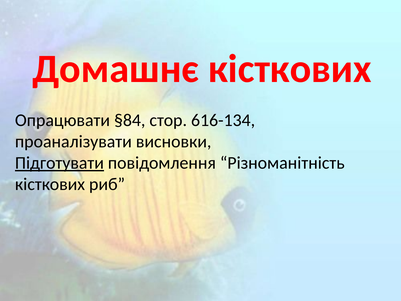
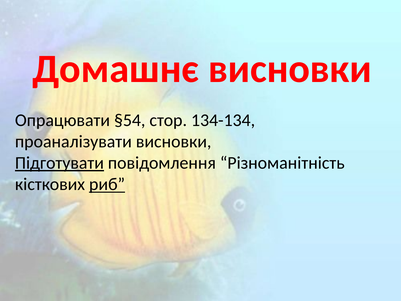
Домашнє кісткових: кісткових -> висновки (290, 69)
§84: §84 -> §54 (130, 120)
616-134: 616-134 -> 134-134 (223, 120)
риб underline: none -> present (107, 184)
